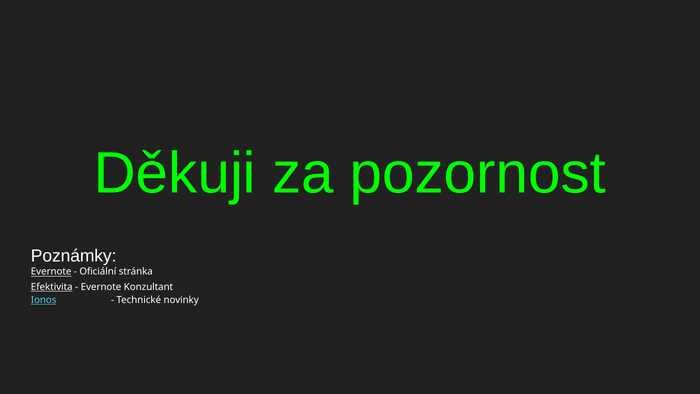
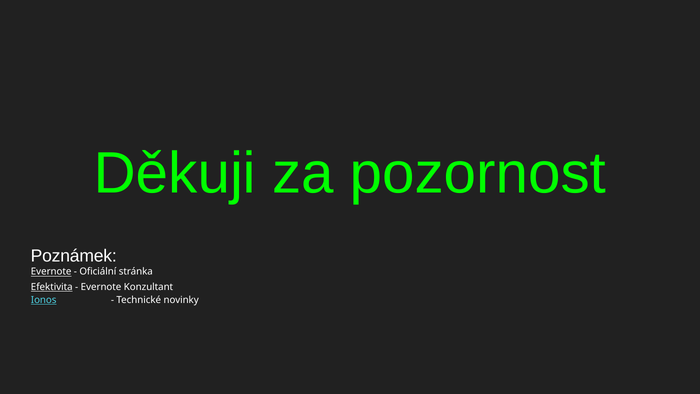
Poznámky: Poznámky -> Poznámek (74, 256)
